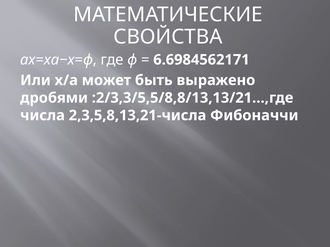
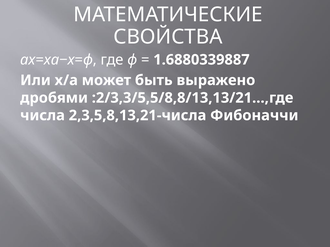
6.6984562171: 6.6984562171 -> 1.6880339887 (201, 60)
